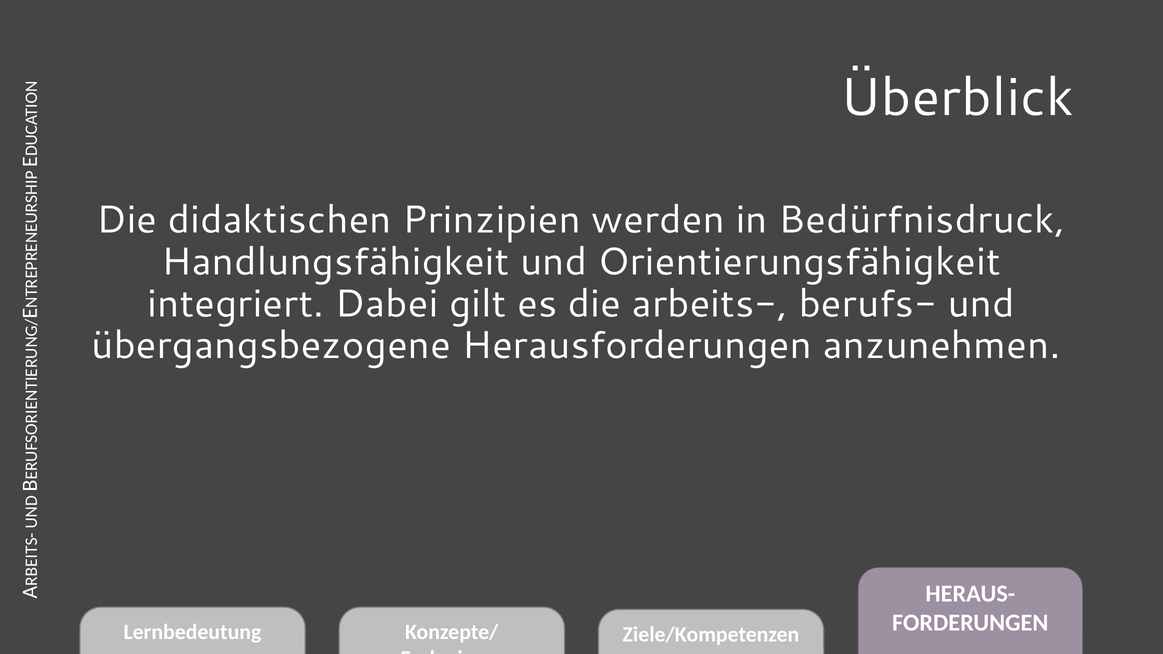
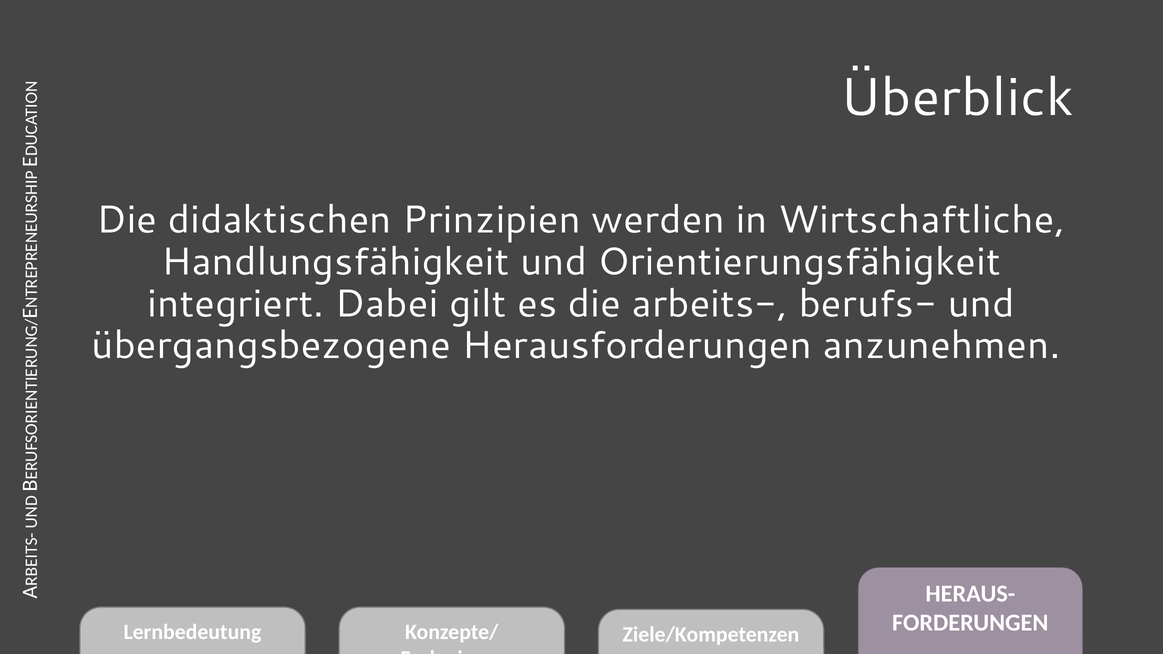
Bedürfnisdruck: Bedürfnisdruck -> Wirtschaftliche (922, 220)
